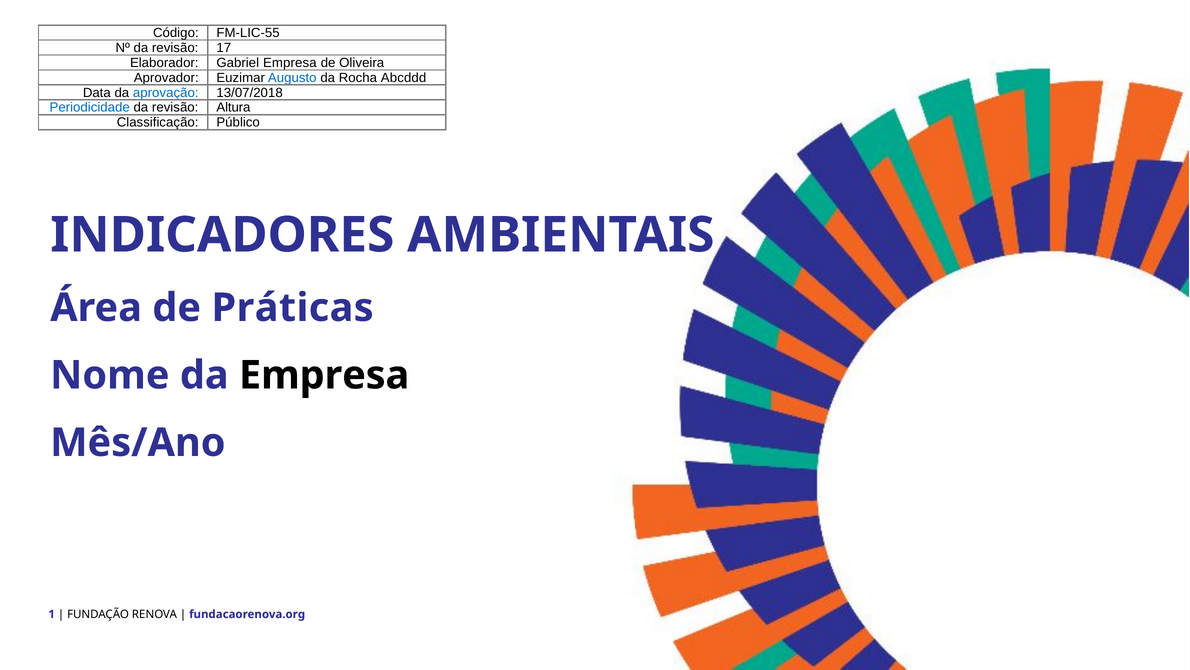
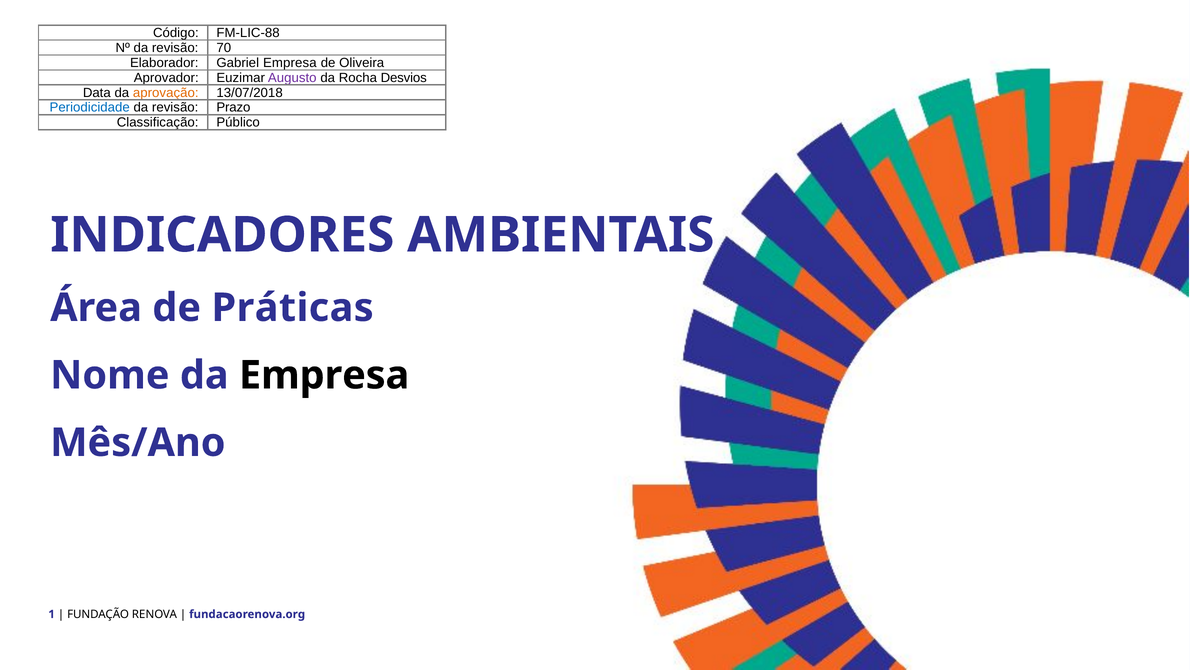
FM-LIC-55: FM-LIC-55 -> FM-LIC-88 (248, 33)
17: 17 -> 70 (224, 48)
Augusto colour: blue -> purple (292, 78)
Abcddd: Abcddd -> Desvios (404, 78)
aprovação colour: blue -> orange (166, 93)
Altura: Altura -> Prazo (233, 108)
